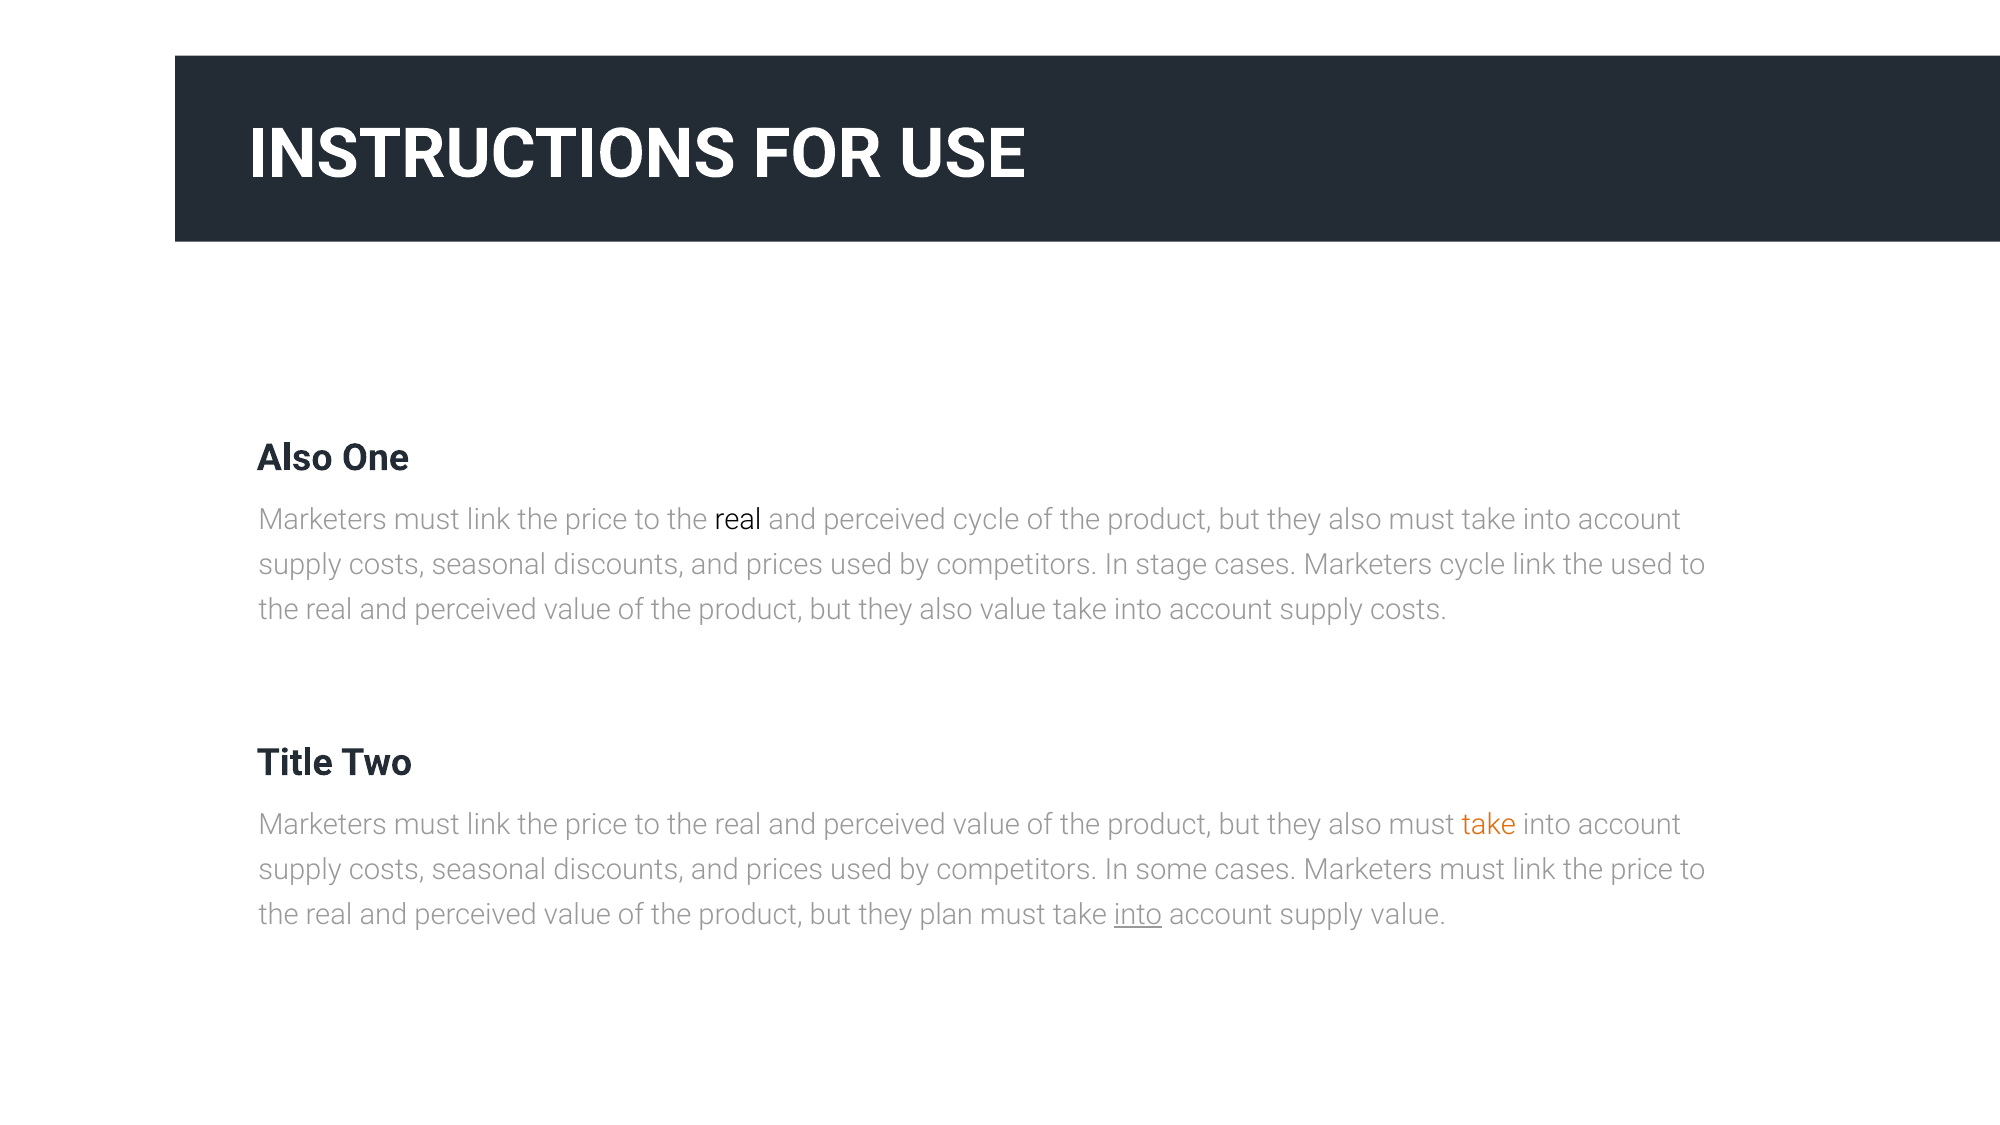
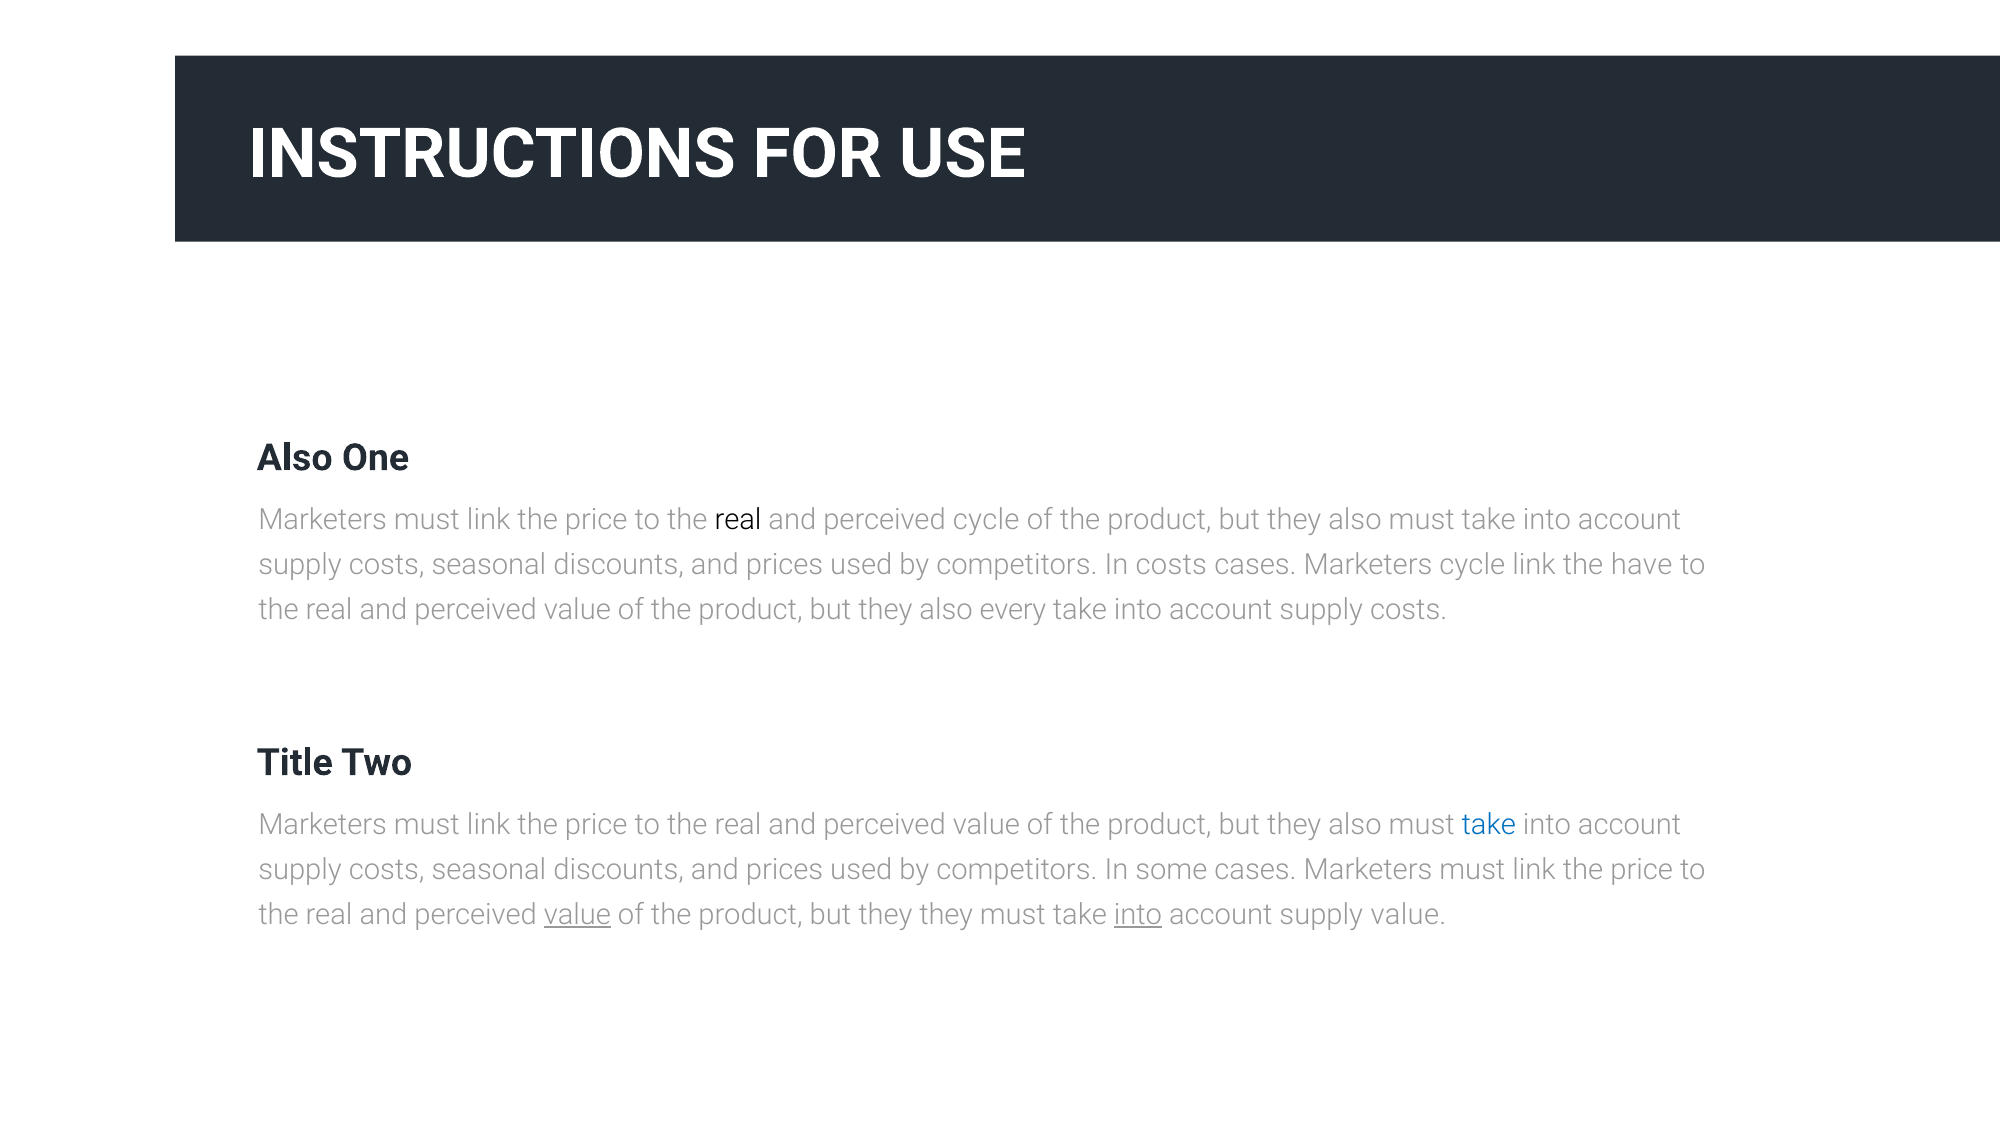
In stage: stage -> costs (1171, 565)
the used: used -> have (1642, 565)
also value: value -> every (1013, 610)
take colour: orange -> blue (1489, 825)
value underline: none -> present (577, 915)
they plan: plan -> they (946, 915)
